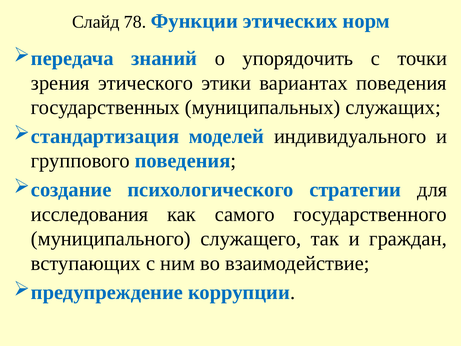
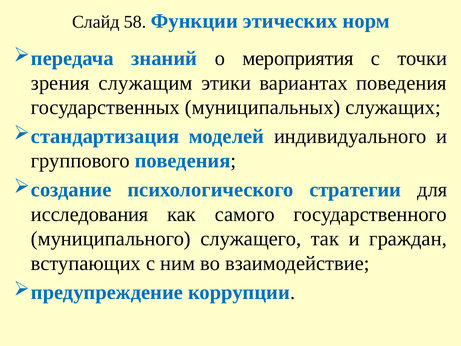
78: 78 -> 58 (135, 22)
упорядочить: упорядочить -> мероприятия (298, 58)
этического: этического -> служащим (146, 83)
